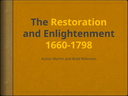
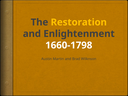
1660-1798 colour: yellow -> white (69, 45)
